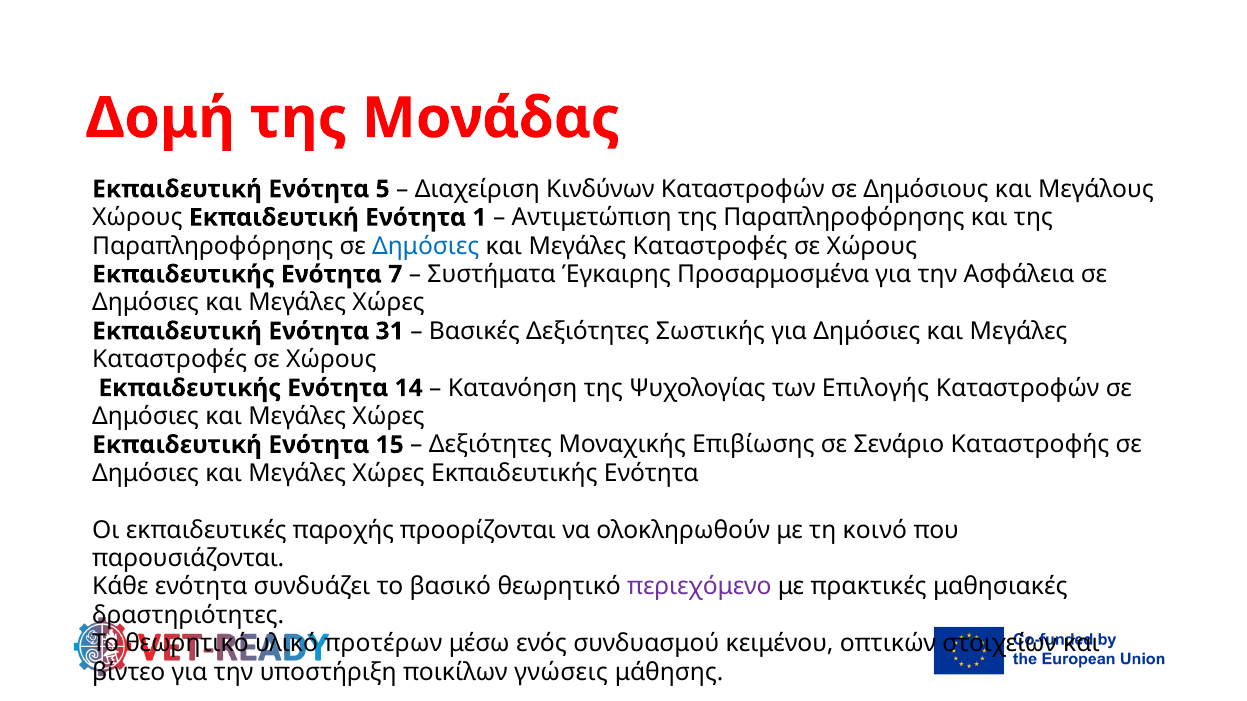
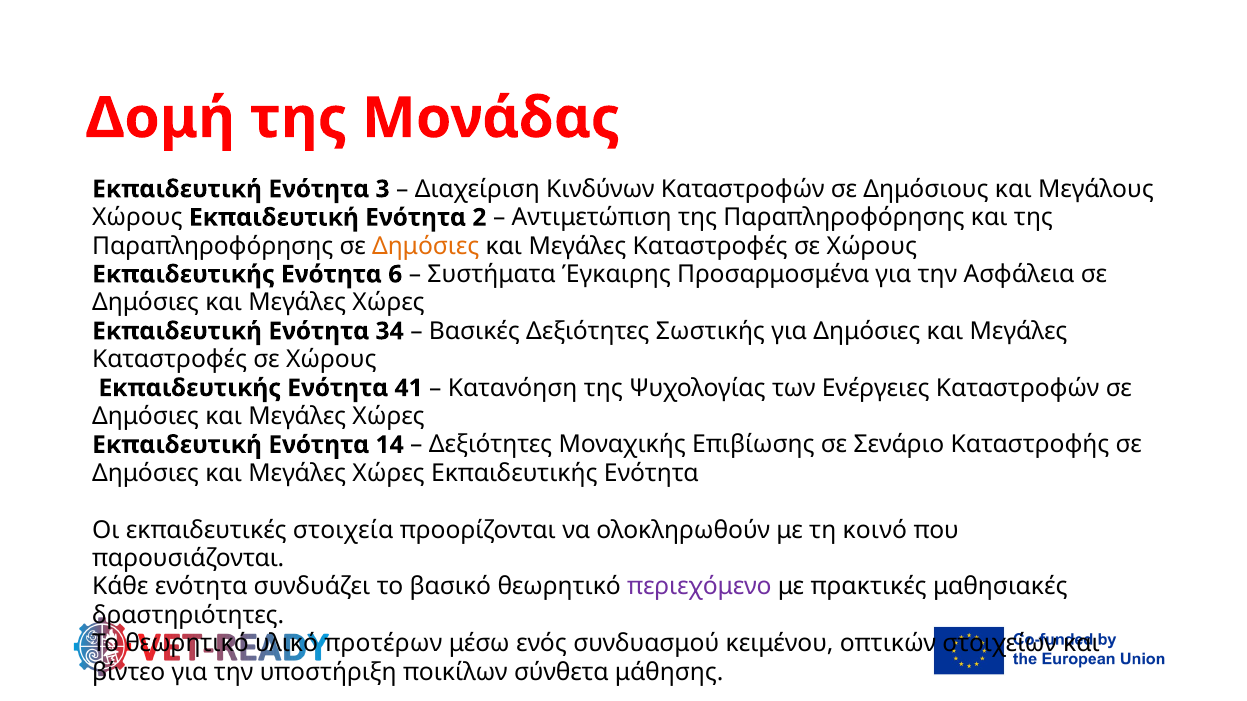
5: 5 -> 3 (383, 189)
1: 1 -> 2 (479, 218)
Δημόσιες colour: blue -> orange (426, 246)
7: 7 -> 6 (395, 275)
31: 31 -> 34 (390, 331)
14: 14 -> 41 (409, 388)
Επιλογής: Επιλογής -> Ενέργειες (876, 388)
15: 15 -> 14 (390, 445)
παροχής: παροχής -> στοιχεία (343, 530)
γνώσεις: γνώσεις -> σύνθετα (561, 672)
